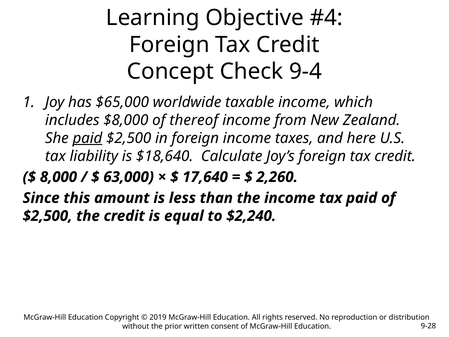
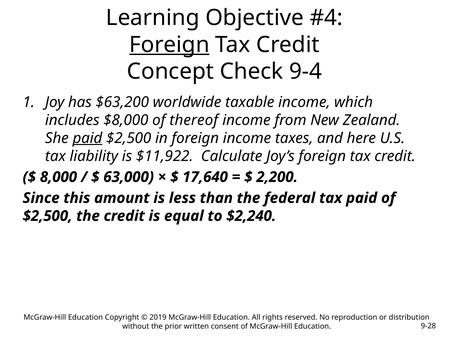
Foreign underline: none -> present (169, 45)
$65,000: $65,000 -> $63,200 (122, 102)
$18,640: $18,640 -> $11,922 (165, 156)
2,260: 2,260 -> 2,200 (277, 177)
the income: income -> federal (290, 198)
